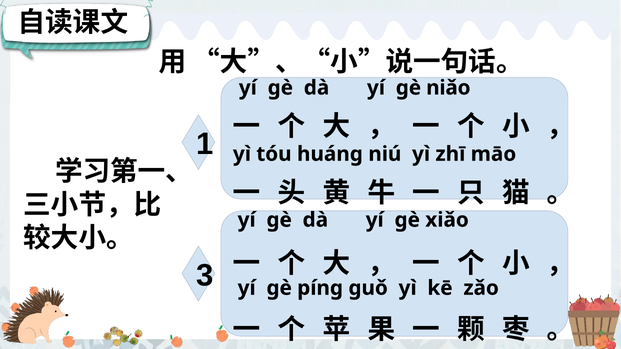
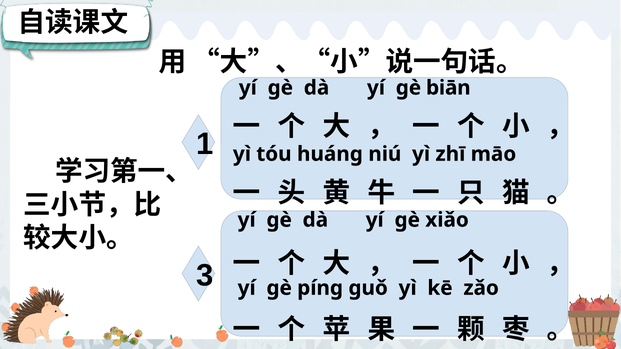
niǎo: niǎo -> biān (448, 88)
